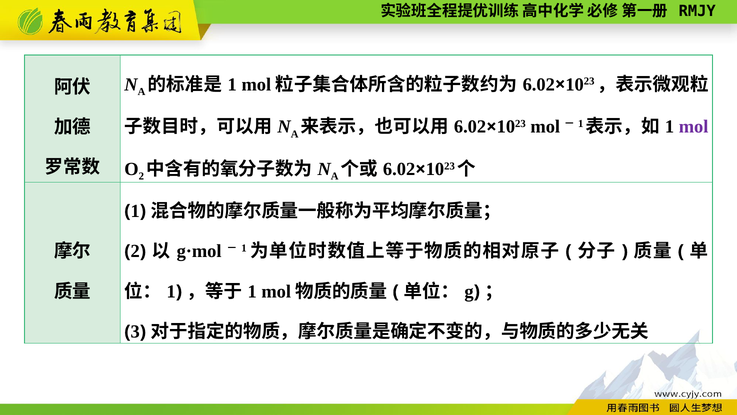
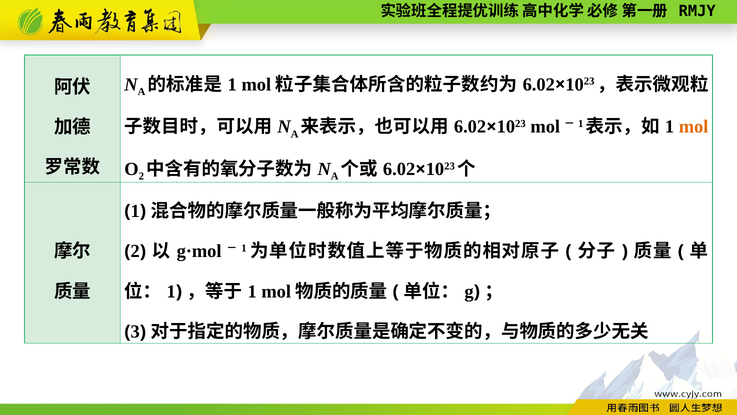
mol colour: purple -> orange (694, 127)
